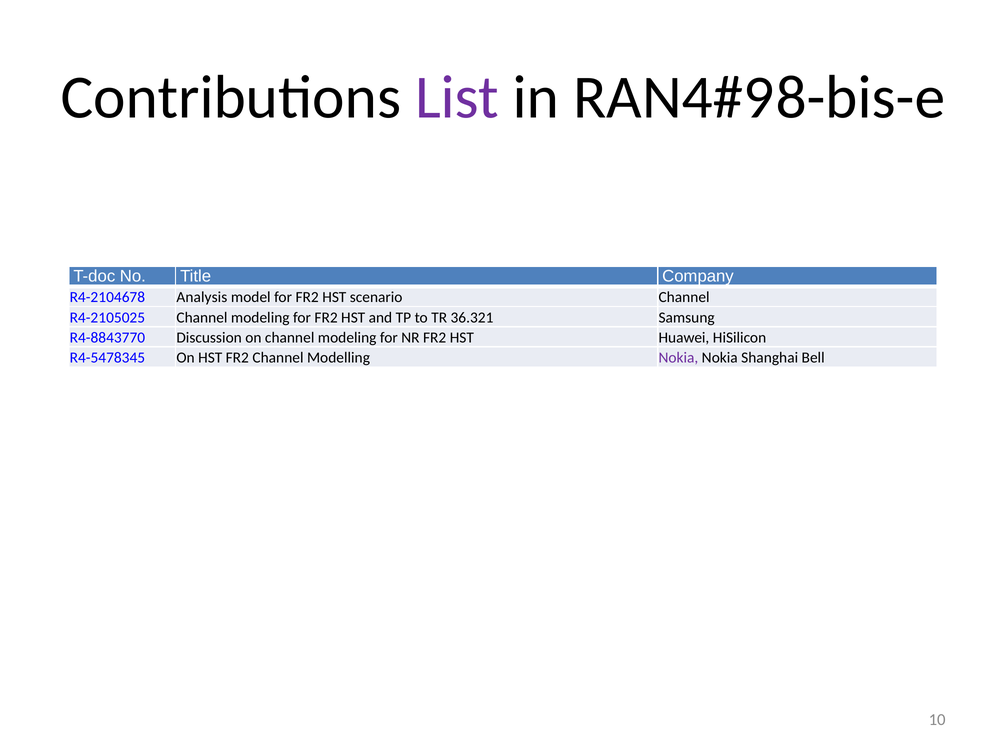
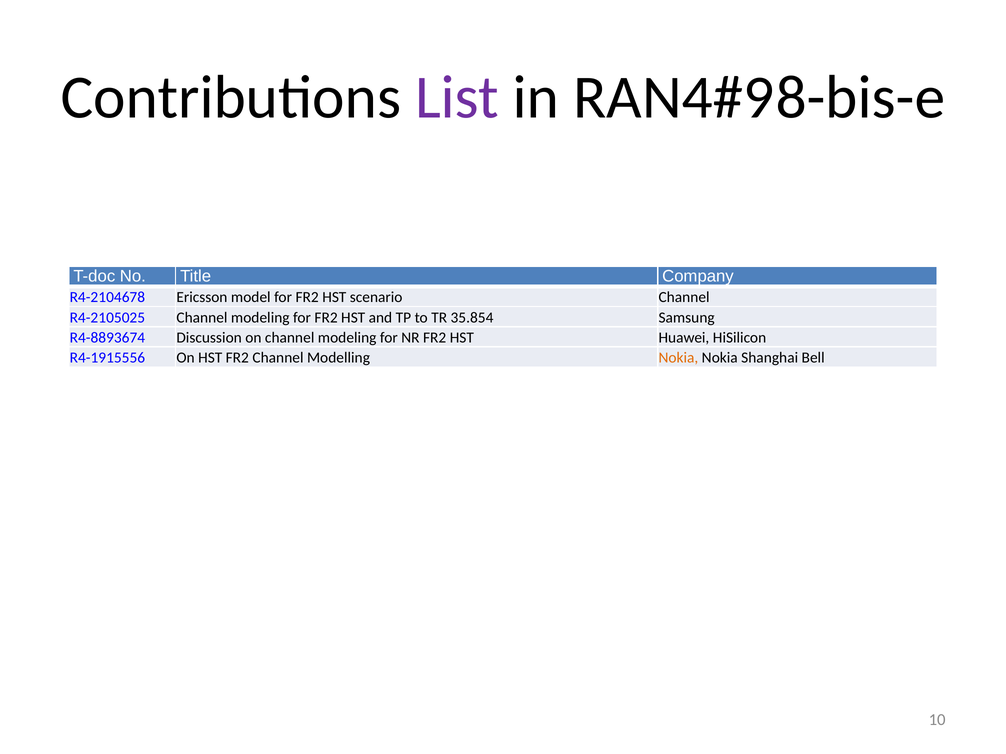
Analysis: Analysis -> Ericsson (202, 298)
36.321: 36.321 -> 35.854 (472, 318)
R4-8843770: R4-8843770 -> R4-8893674 (107, 338)
R4-5478345: R4-5478345 -> R4-1915556 (107, 358)
Nokia colour: purple -> orange (678, 358)
